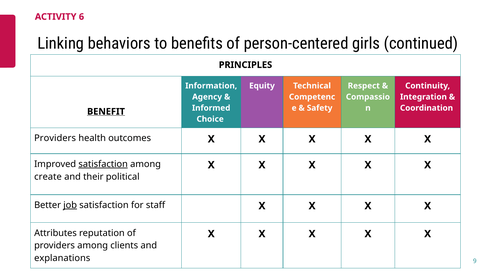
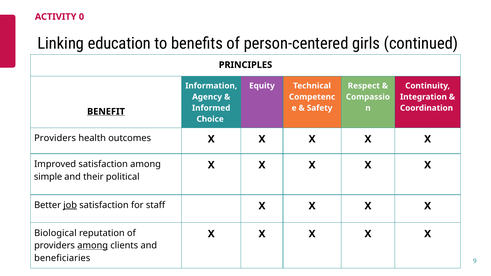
6: 6 -> 0 (81, 17)
behaviors: behaviors -> education (119, 43)
satisfaction underline: present -> none (103, 164)
create: create -> simple (48, 177)
Attributes: Attributes -> Biological (55, 233)
among underline: none -> present (93, 246)
explanations: explanations -> beneficiaries (62, 258)
